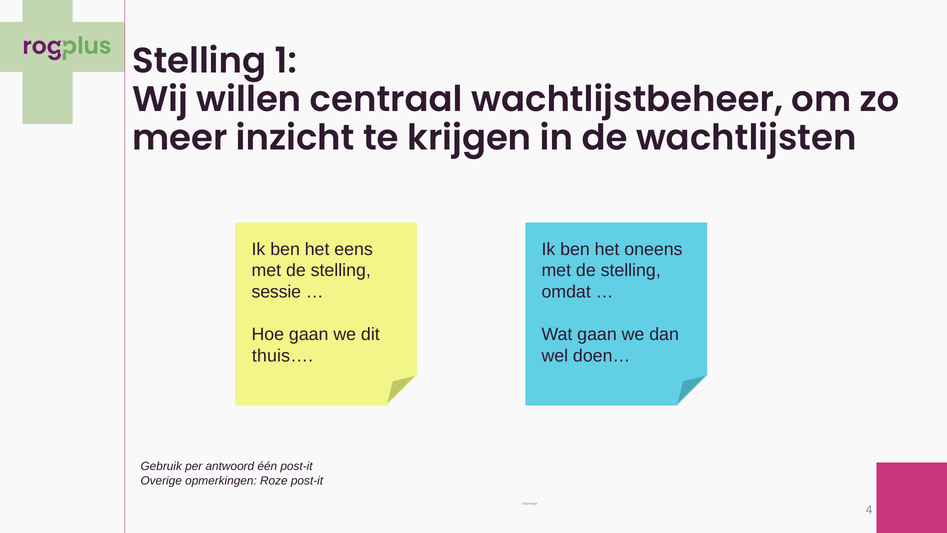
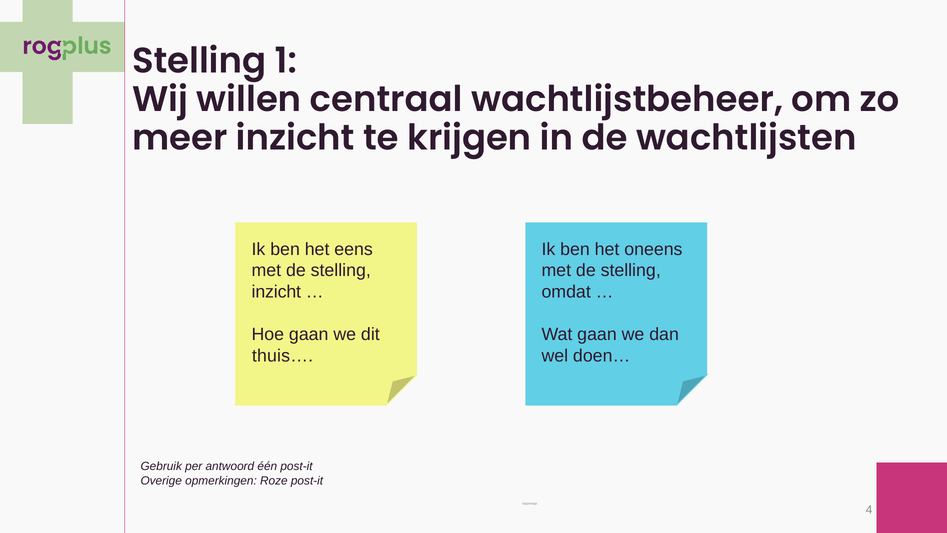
sessie: sessie -> inzicht (276, 292)
